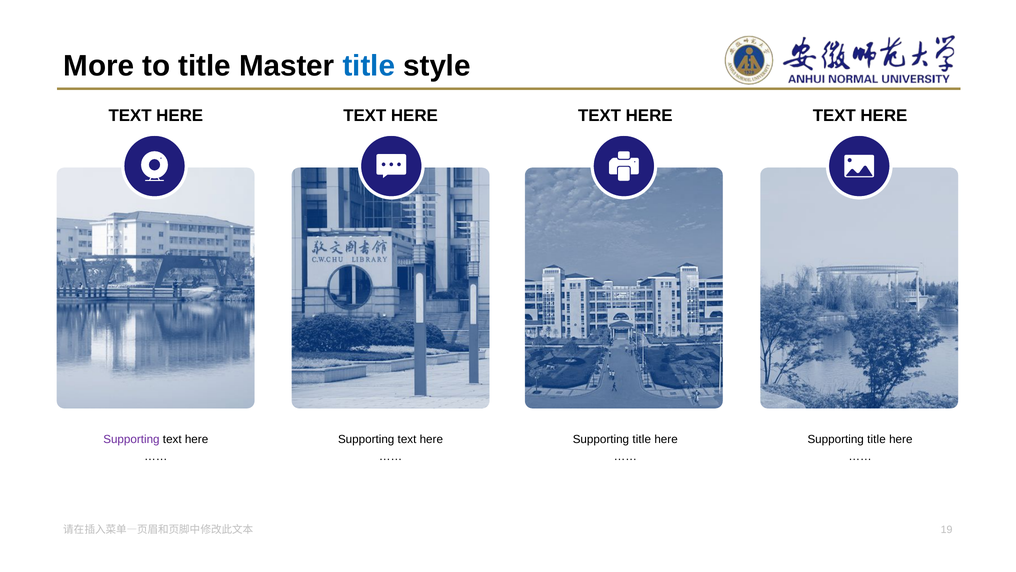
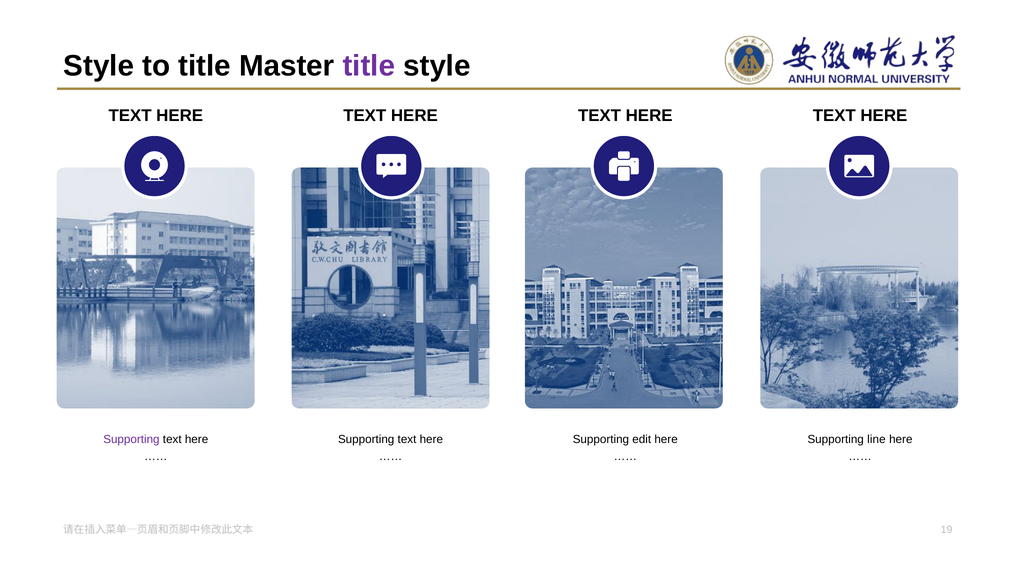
More: More -> Style (99, 66)
title colour: blue -> purple (369, 66)
title: title -> edit (642, 439)
title: title -> line (876, 439)
